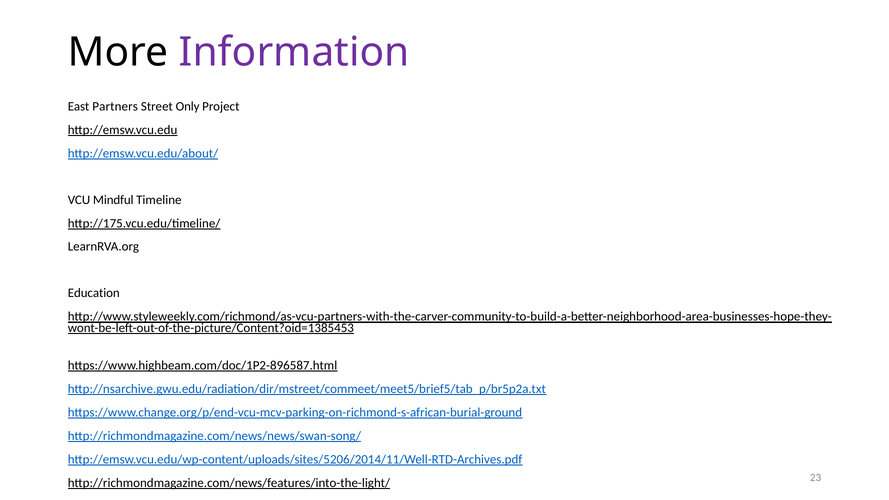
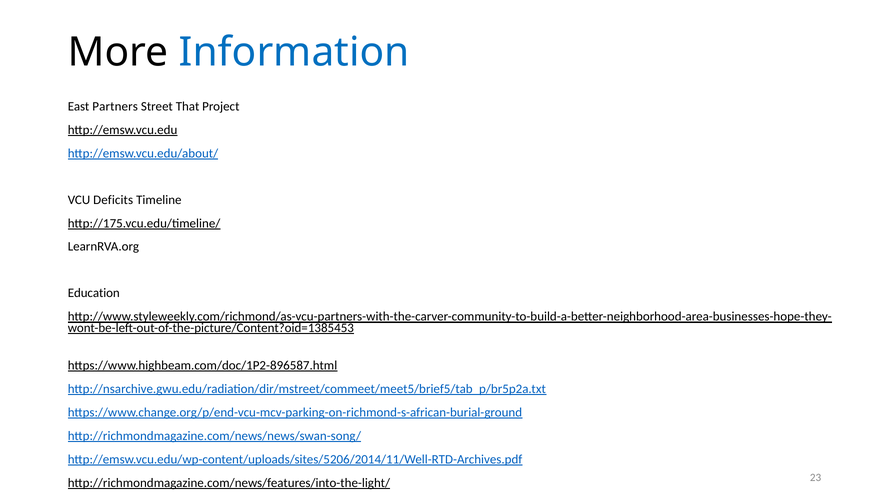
Information colour: purple -> blue (294, 52)
Only: Only -> That (188, 106)
Mindful: Mindful -> Deficits (113, 200)
